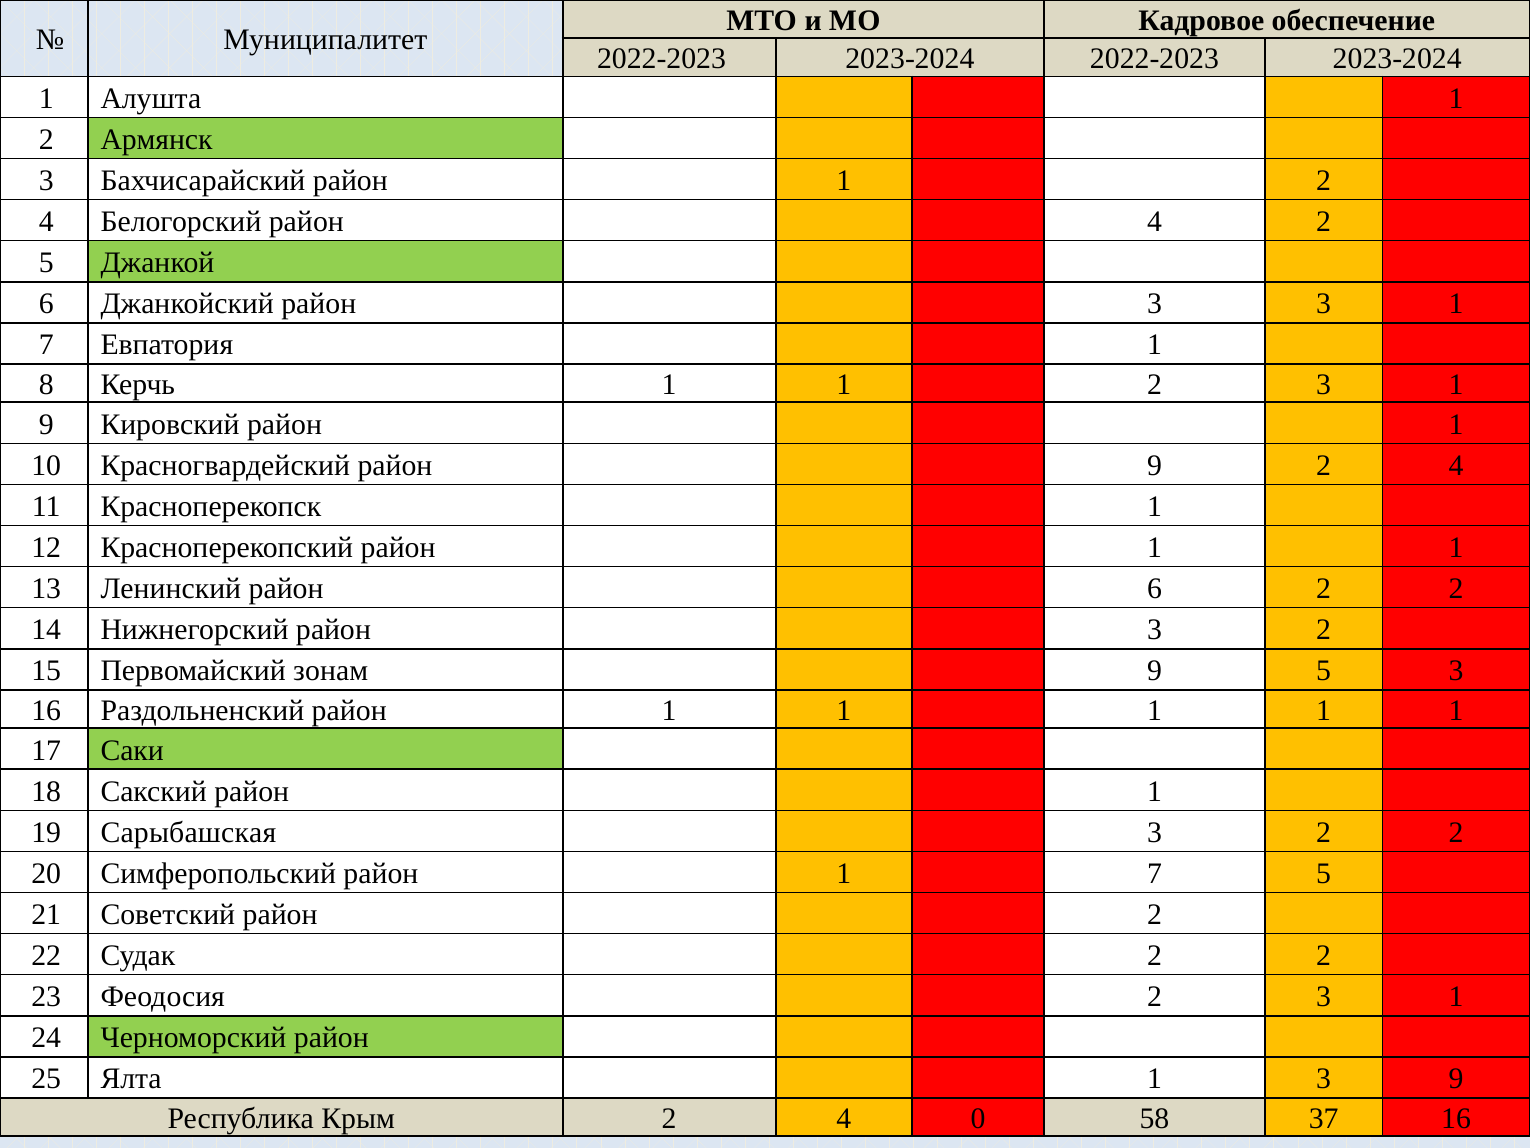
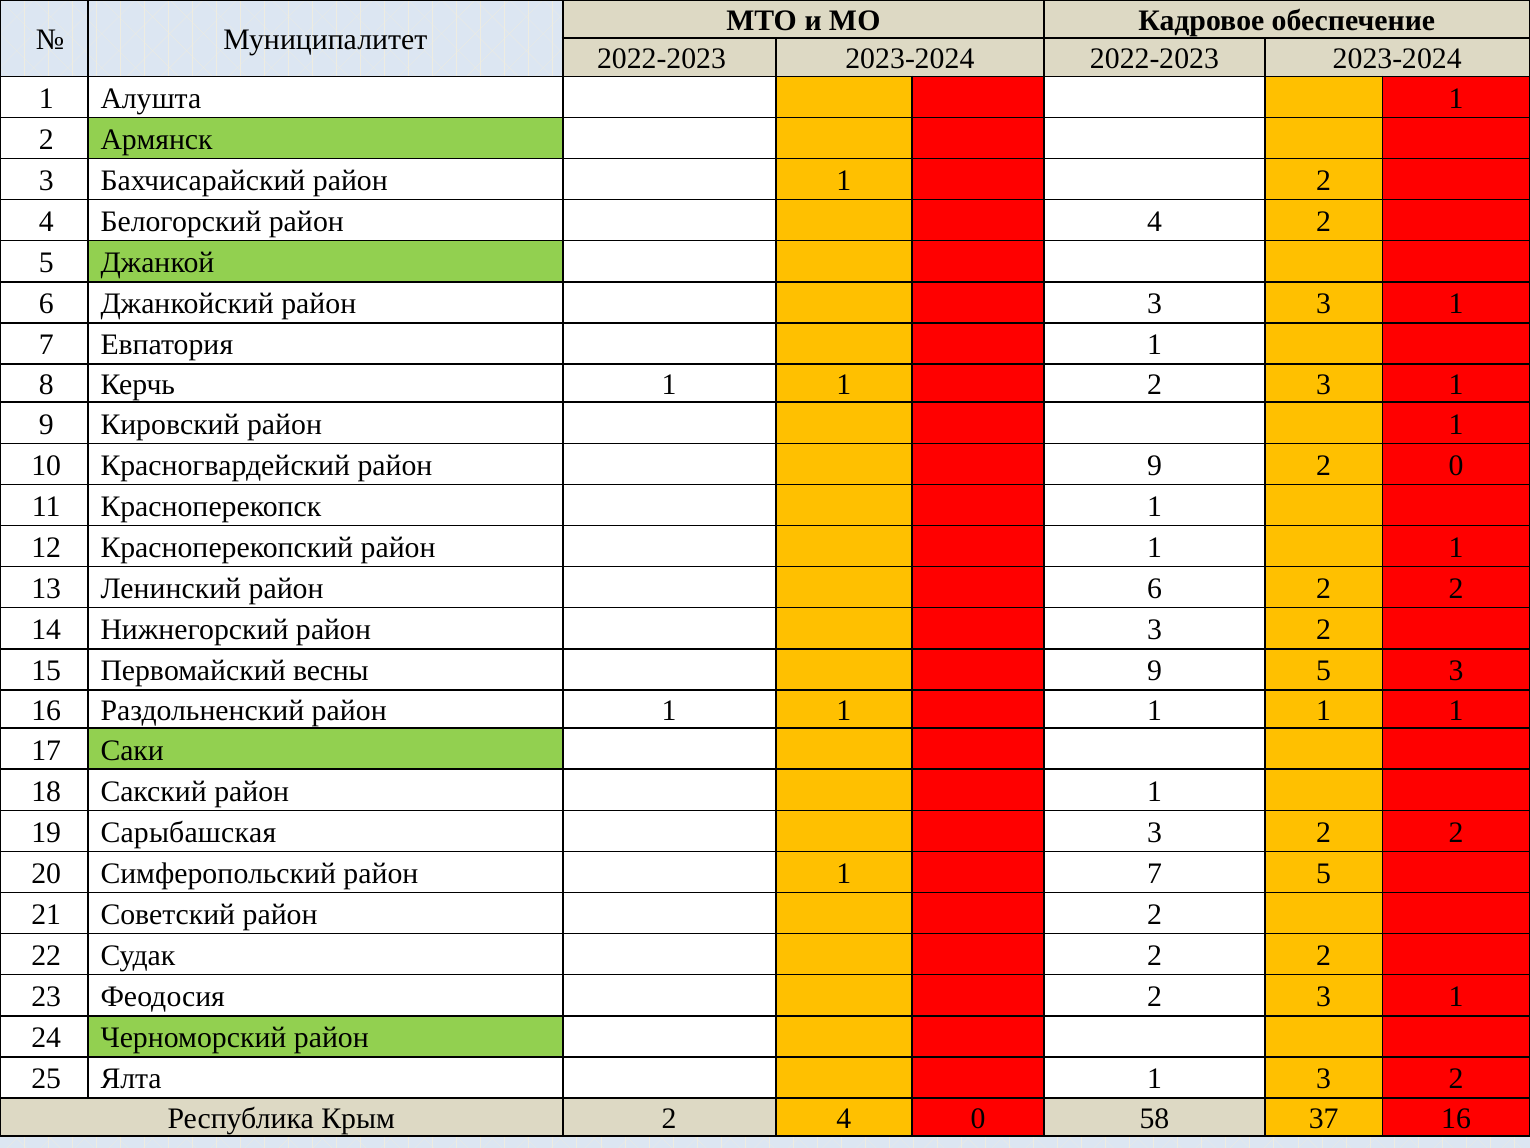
9 2 4: 4 -> 0 (1456, 465)
зонам: зонам -> весны (331, 670)
1 3 9: 9 -> 2 (1456, 1078)
